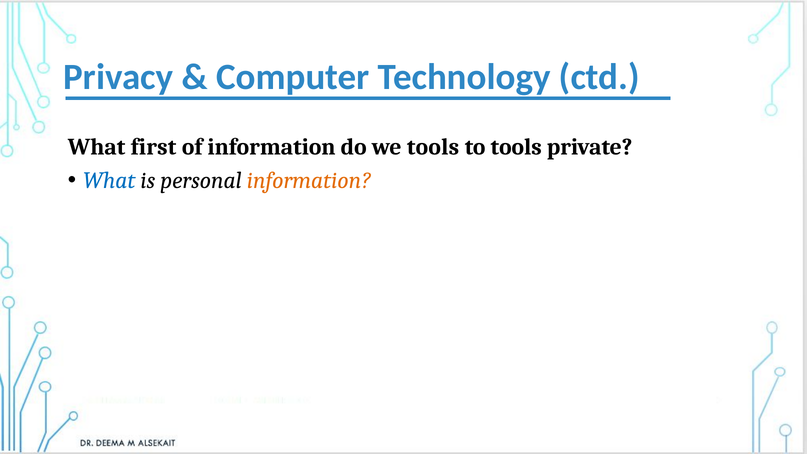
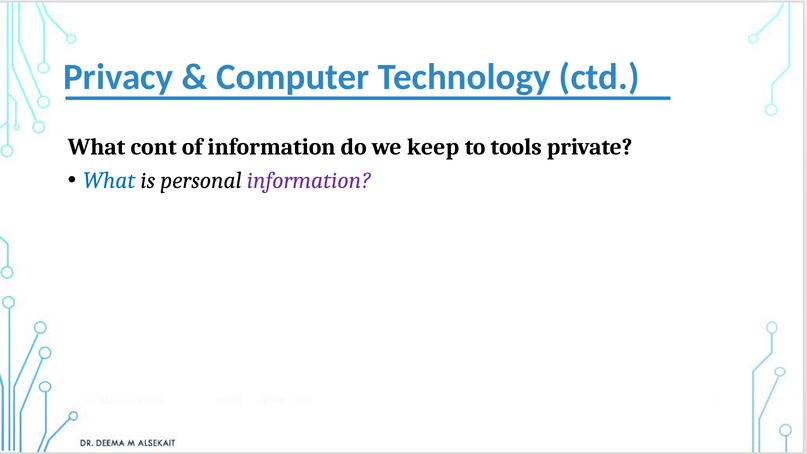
first: first -> cont (154, 147)
we tools: tools -> keep (433, 147)
information colour: orange -> purple (309, 180)
